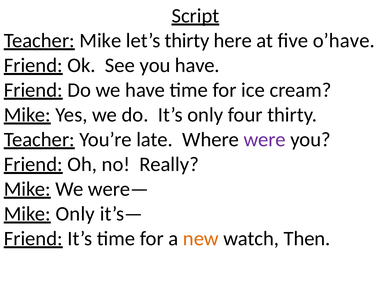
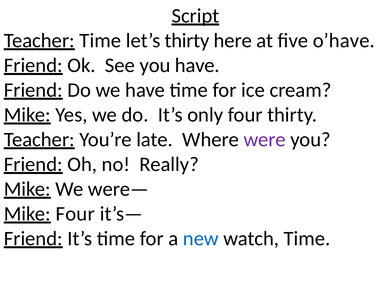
Mike: Mike -> Time (100, 41)
Only: Only -> Four (75, 214)
new colour: orange -> blue (201, 239)
watch Then: Then -> Time (307, 239)
